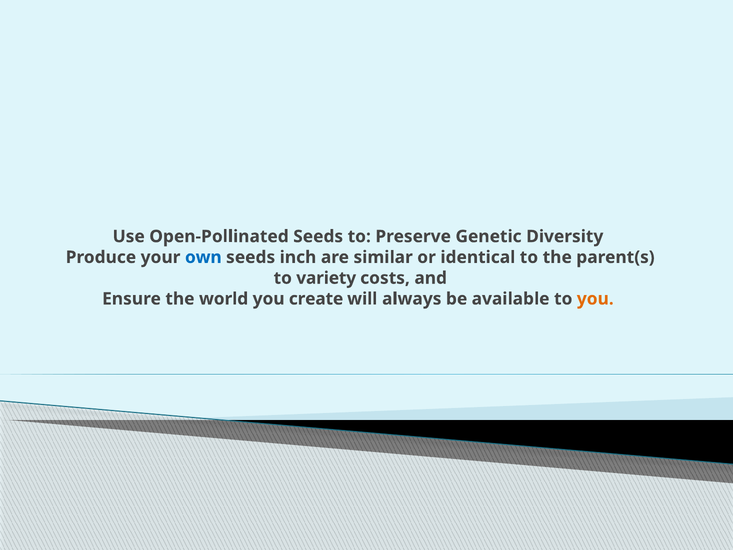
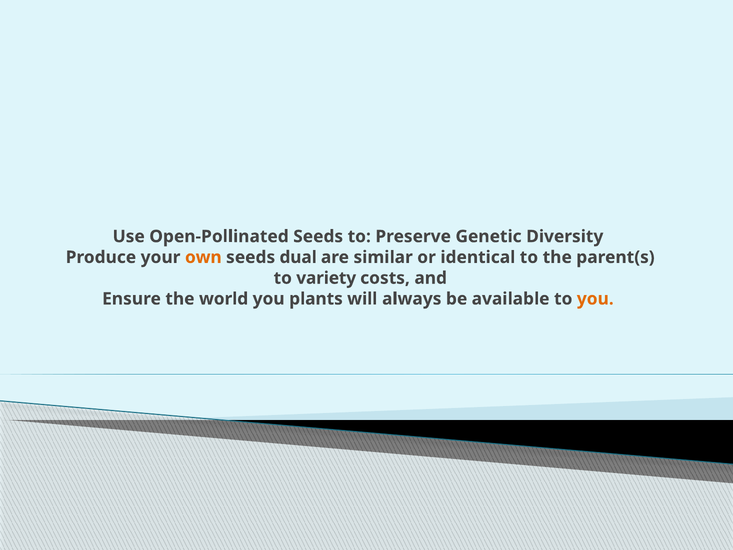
own colour: blue -> orange (203, 257)
inch: inch -> dual (298, 257)
create: create -> plants (316, 299)
